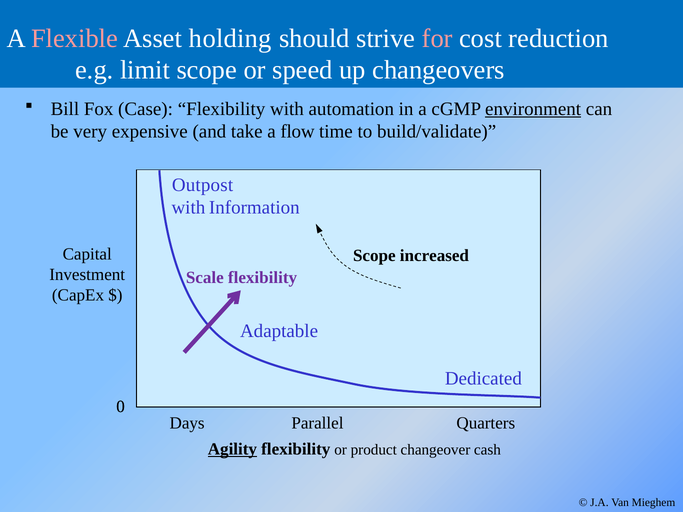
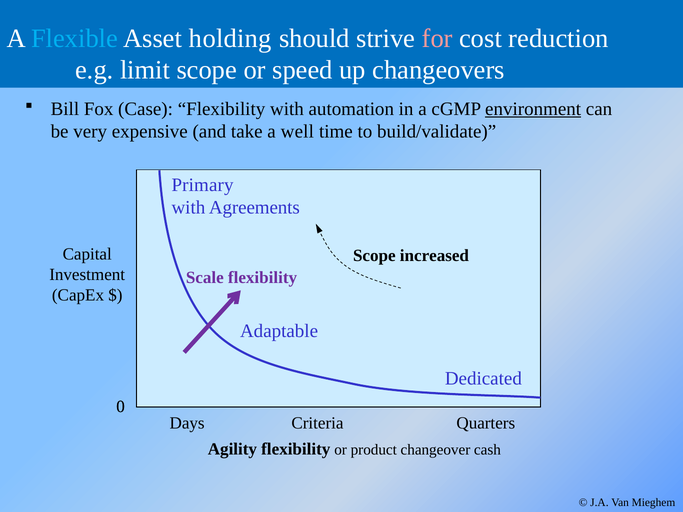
Flexible colour: pink -> light blue (75, 38)
flow: flow -> well (297, 132)
Outpost: Outpost -> Primary (203, 185)
Information: Information -> Agreements (254, 208)
Parallel: Parallel -> Criteria (317, 423)
Agility underline: present -> none (232, 449)
